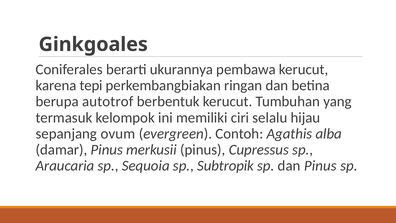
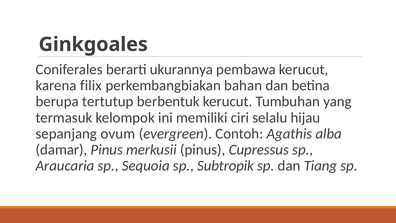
tepi: tepi -> filix (91, 85)
ringan: ringan -> bahan (243, 85)
autotrof: autotrof -> tertutup (108, 101)
dan Pinus: Pinus -> Tiang (320, 166)
